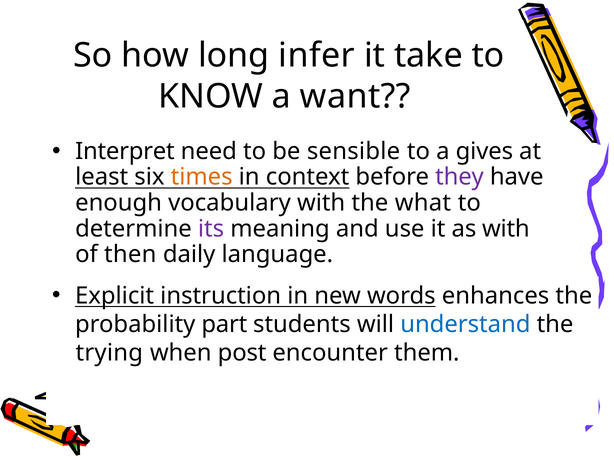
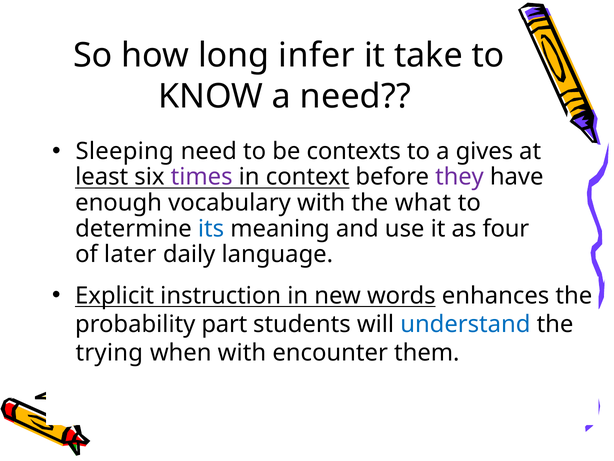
a want: want -> need (355, 97)
Interpret: Interpret -> Sleeping (125, 151)
sensible: sensible -> contexts (354, 151)
times colour: orange -> purple (202, 177)
its colour: purple -> blue (211, 228)
as with: with -> four (506, 228)
then: then -> later (130, 254)
when post: post -> with (242, 353)
